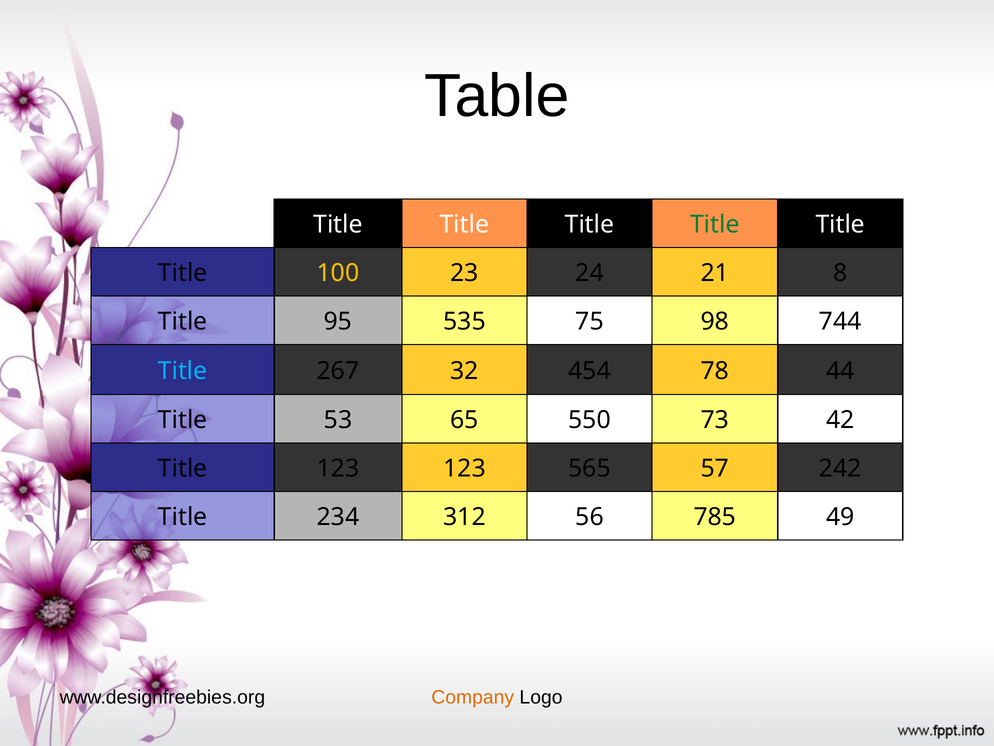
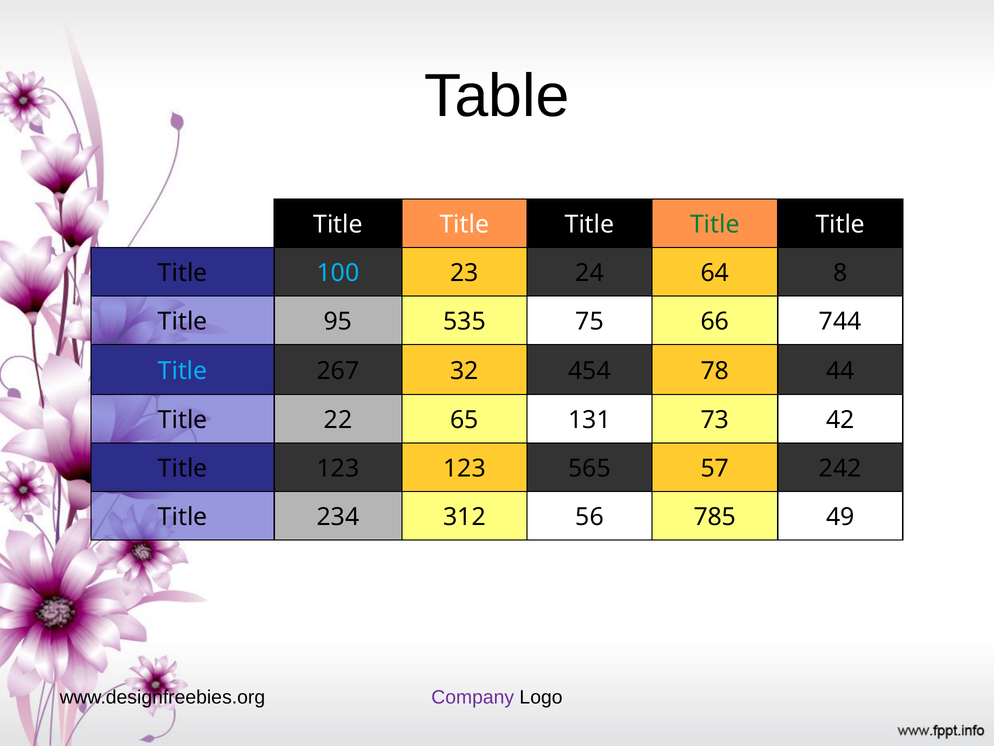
100 colour: yellow -> light blue (338, 273)
21: 21 -> 64 (715, 273)
98: 98 -> 66 (715, 321)
53: 53 -> 22 (338, 420)
550: 550 -> 131 (590, 420)
Company colour: orange -> purple (473, 697)
